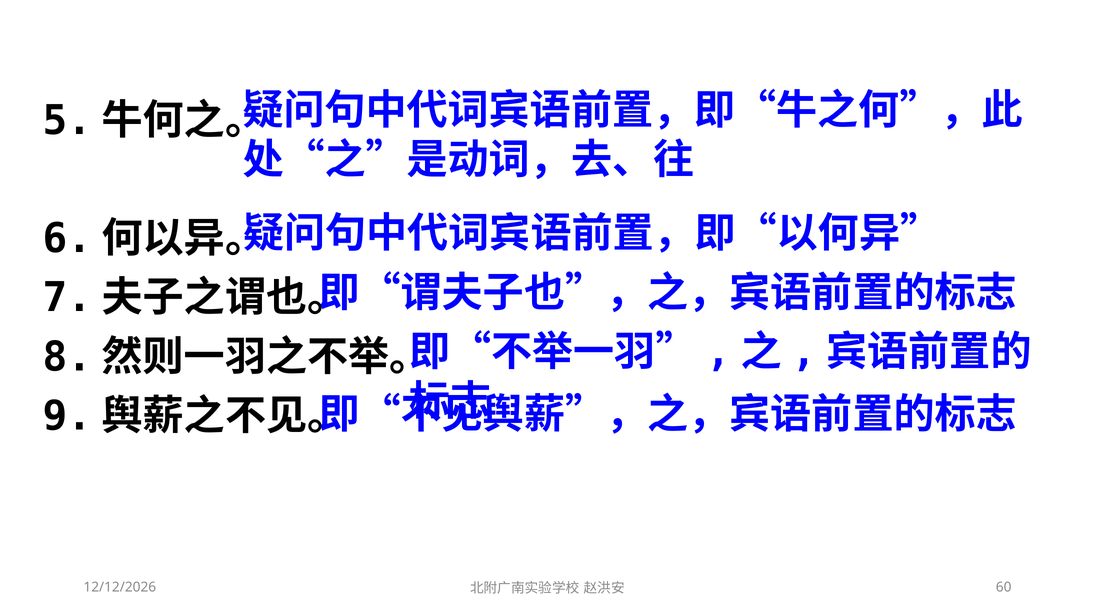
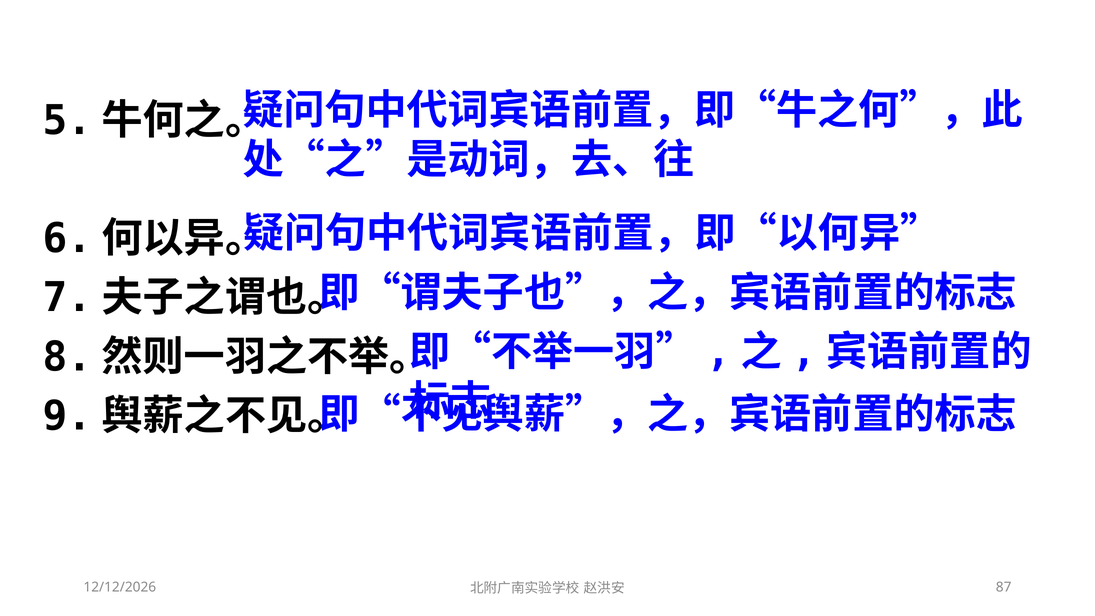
60: 60 -> 87 (1004, 587)
